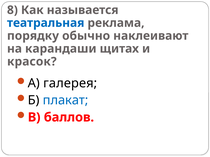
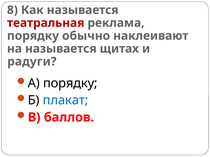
театральная colour: blue -> red (46, 23)
на карандаши: карандаши -> называется (61, 49)
красок: красок -> радуги (32, 62)
А галерея: галерея -> порядку (70, 83)
